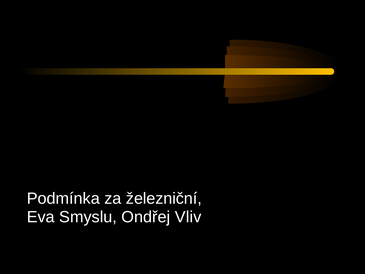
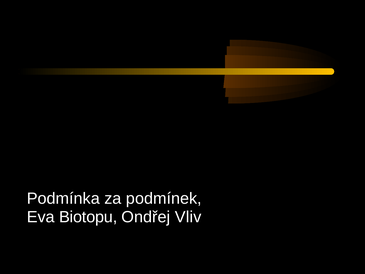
železniční: železniční -> podmínek (164, 198)
Smyslu: Smyslu -> Biotopu (88, 217)
